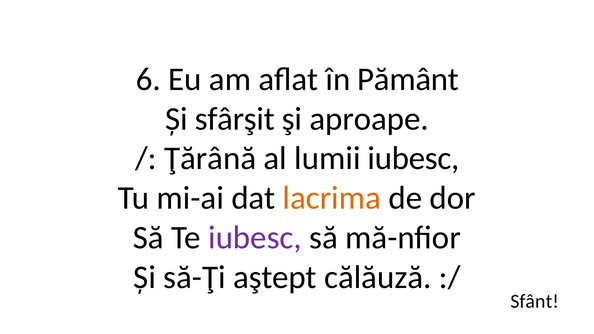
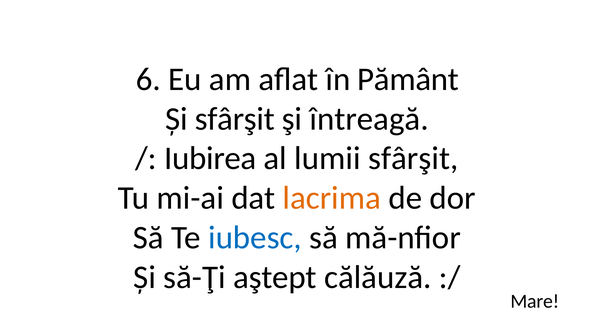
aproape: aproape -> întreagă (369, 119)
Ţărână: Ţărână -> Iubirea (210, 158)
lumii iubesc: iubesc -> sfârşit (413, 158)
iubesc colour: purple -> blue (255, 238)
Sfânt: Sfânt -> Mare (535, 301)
